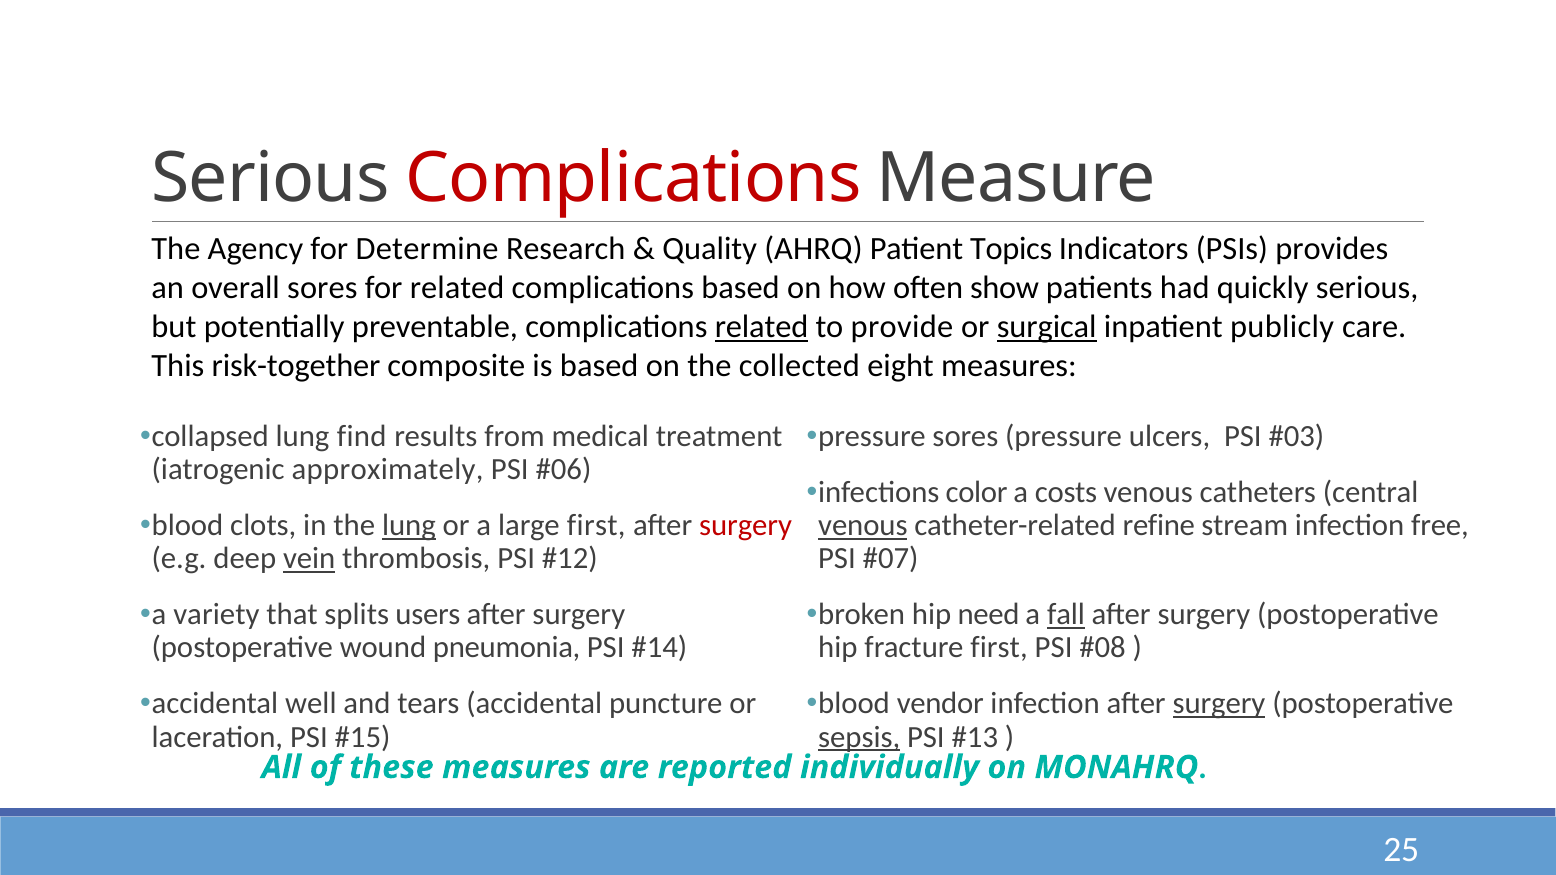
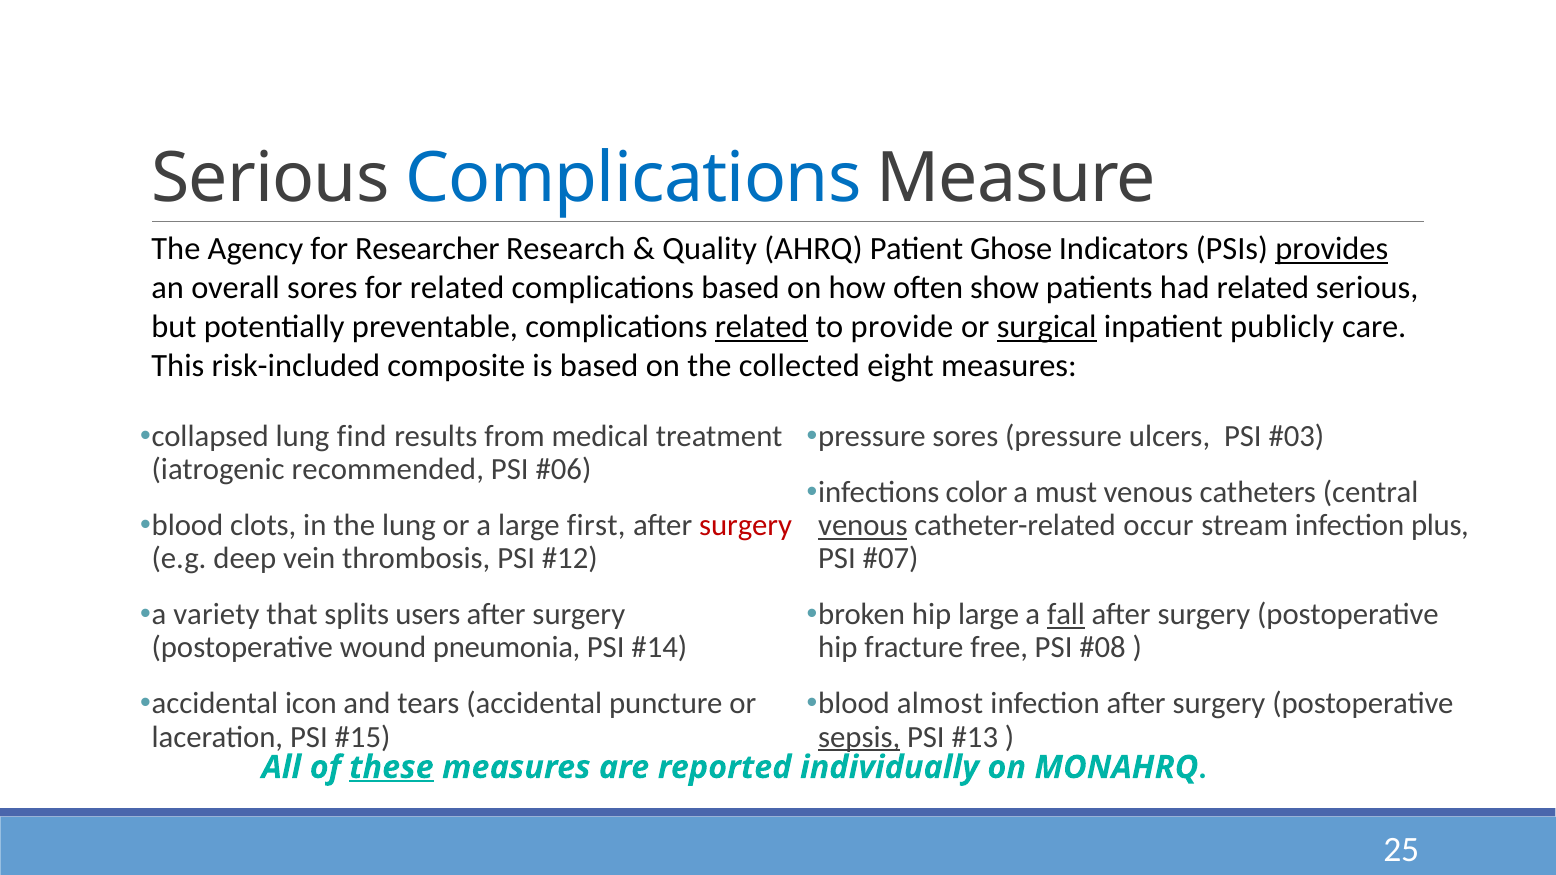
Complications colour: red -> blue (633, 179)
Determine: Determine -> Researcher (427, 249)
Topics: Topics -> Ghose (1011, 249)
provides underline: none -> present (1332, 249)
had quickly: quickly -> related (1263, 288)
risk-together: risk-together -> risk-included (296, 366)
approximately: approximately -> recommended (388, 470)
costs: costs -> must (1066, 492)
lung underline: present -> none (409, 526)
refine: refine -> occur (1158, 526)
free: free -> plus (1440, 526)
vein underline: present -> none (309, 559)
hip need: need -> large (989, 615)
fracture first: first -> free (999, 648)
well: well -> icon (311, 704)
vendor: vendor -> almost (940, 704)
surgery underline: present -> none (1219, 704)
these underline: none -> present (391, 768)
